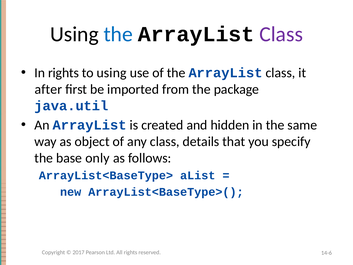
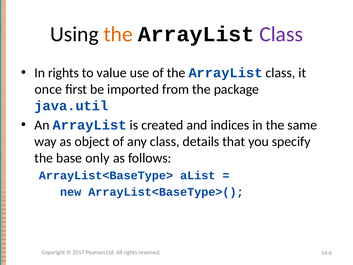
the colour: blue -> orange (118, 34)
to using: using -> value (112, 73)
after: after -> once (48, 89)
hidden: hidden -> indices (230, 125)
